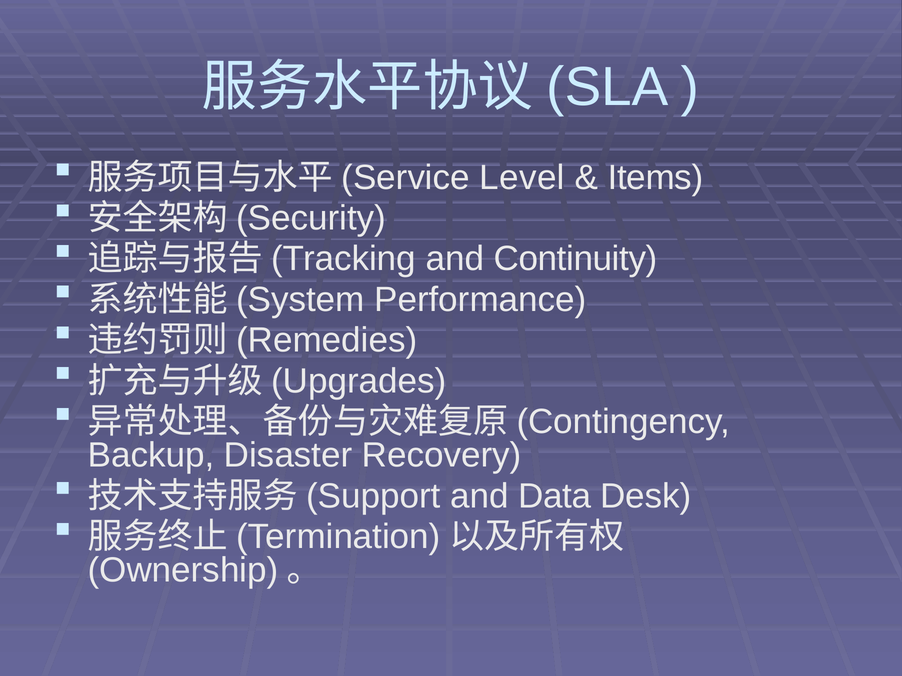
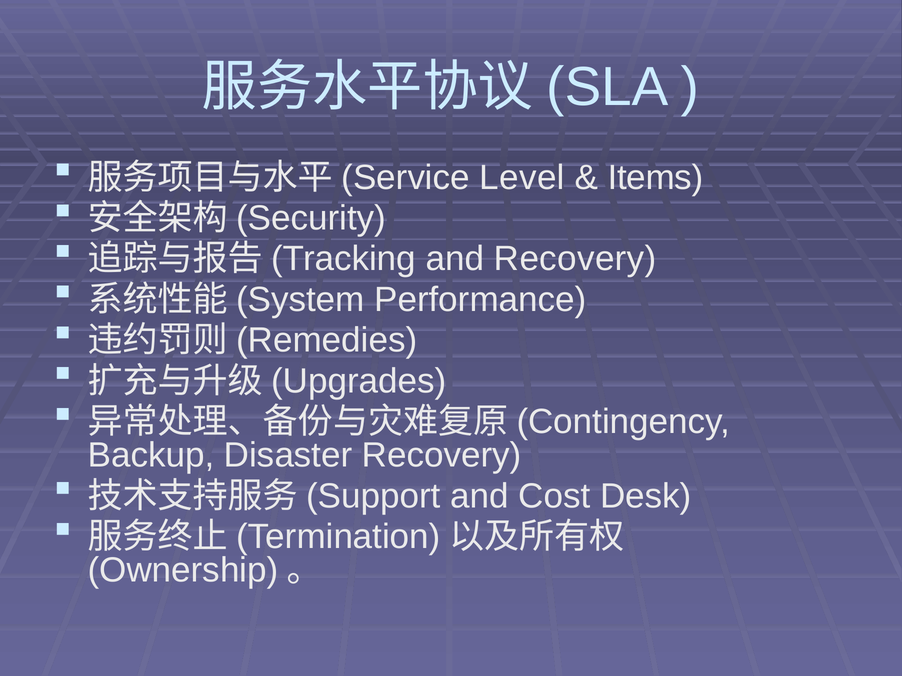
and Continuity: Continuity -> Recovery (575, 259)
Data: Data -> Cost (554, 496)
